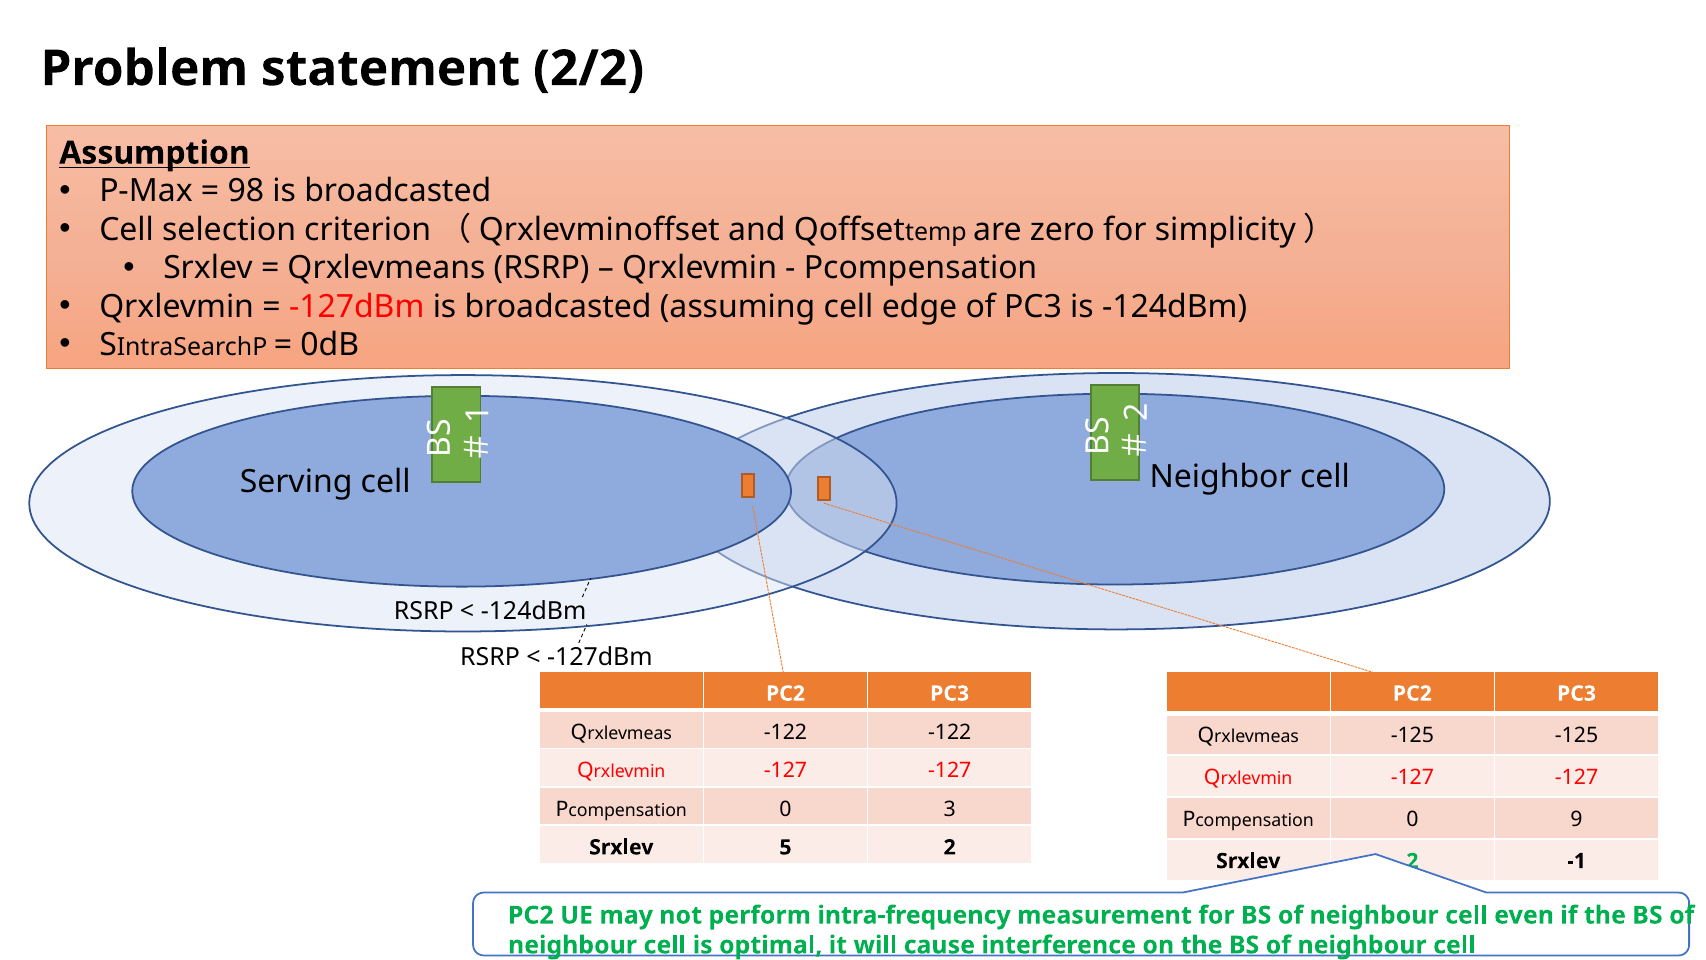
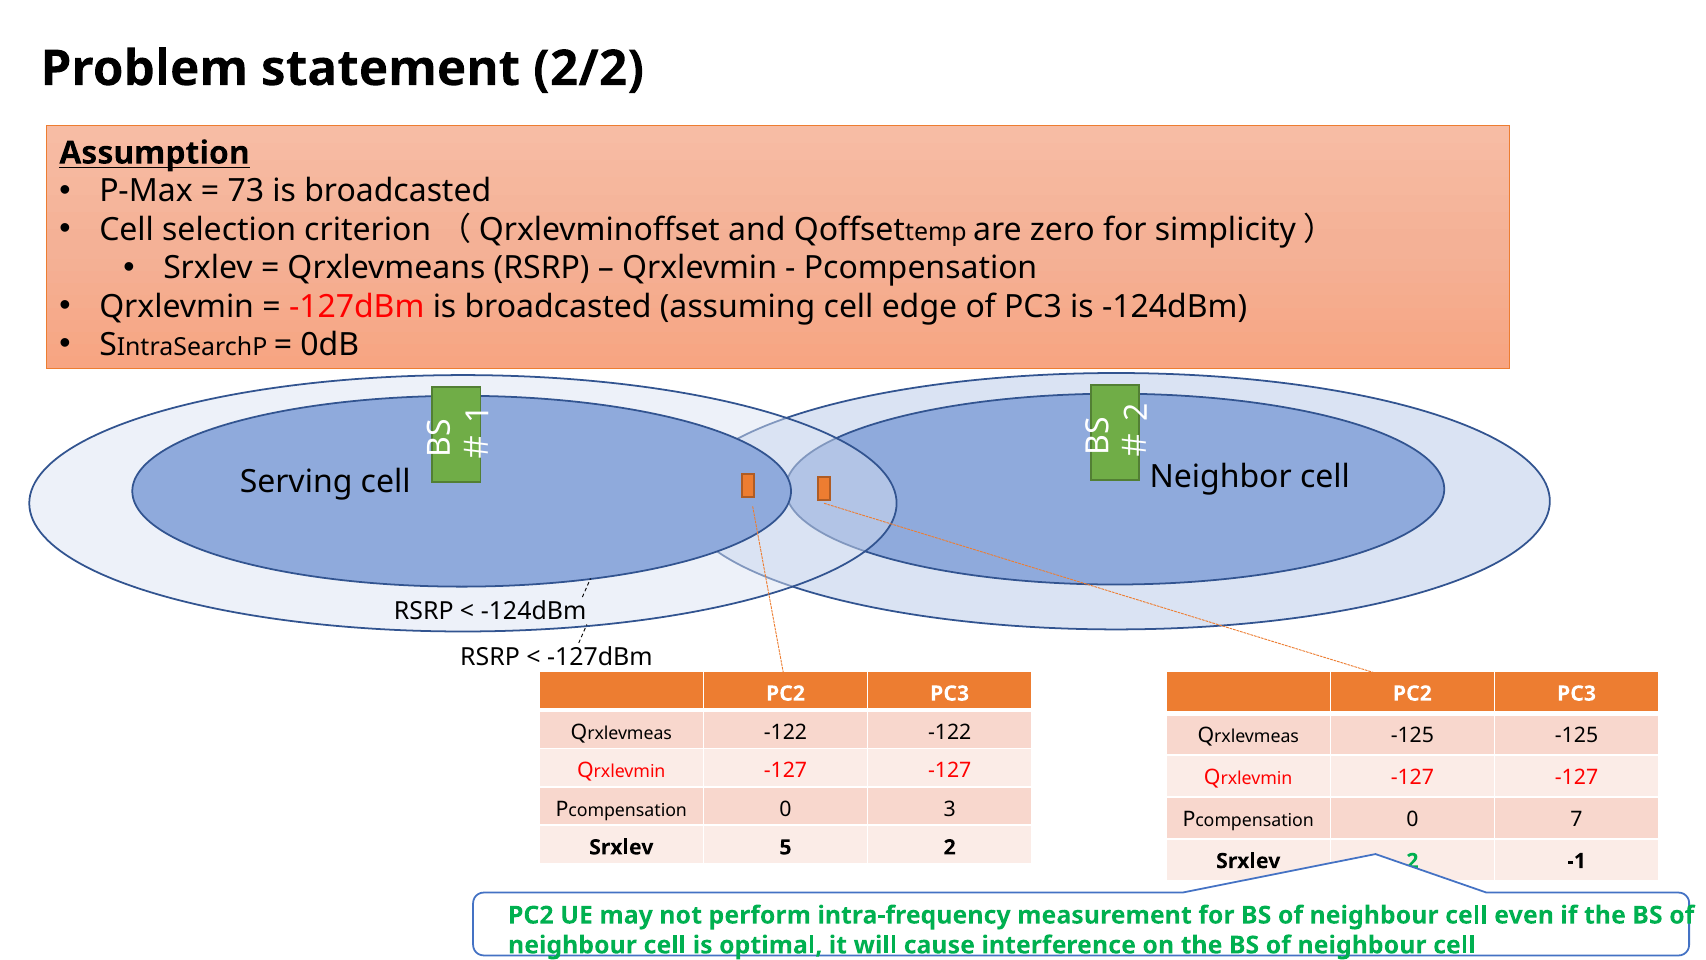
98: 98 -> 73 (246, 191)
9: 9 -> 7 (1577, 819)
